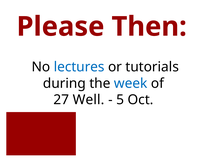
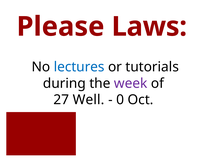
Then: Then -> Laws (149, 27)
week colour: blue -> purple (131, 83)
5: 5 -> 0 (120, 99)
